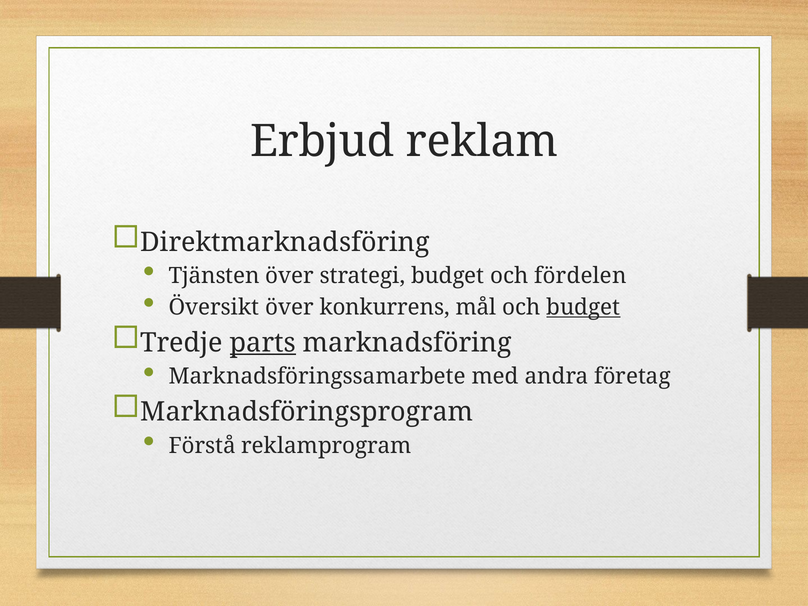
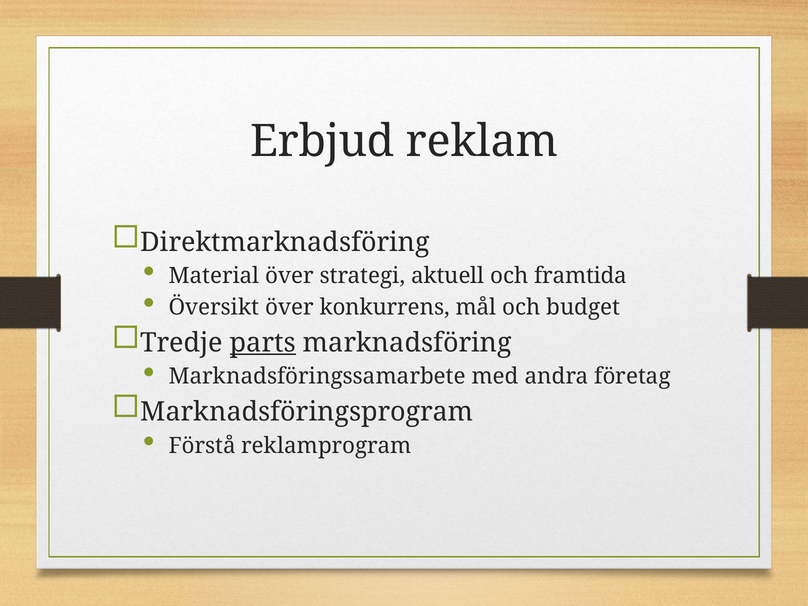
Tjänsten: Tjänsten -> Material (214, 276)
strategi budget: budget -> aktuell (448, 276)
fördelen: fördelen -> framtida (581, 276)
budget underline: present -> none (583, 307)
